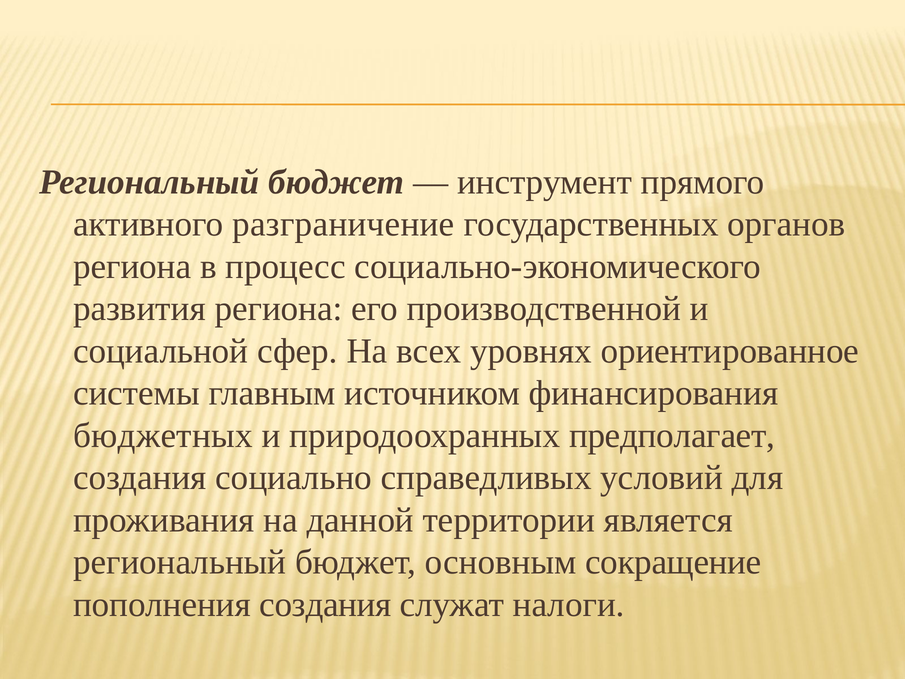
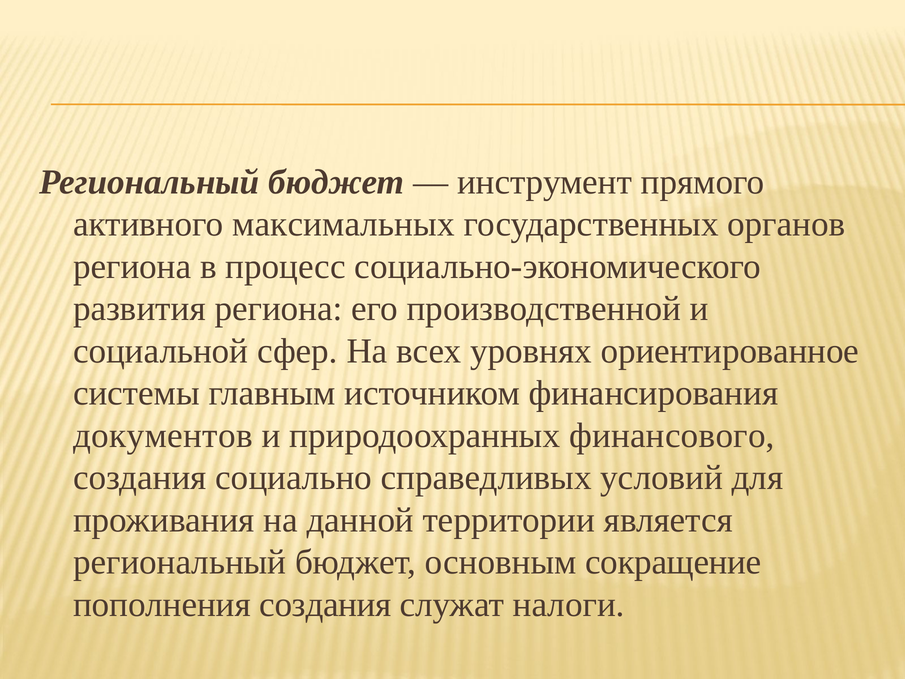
разграничение: разграничение -> максимальных (343, 224)
бюджетных: бюджетных -> документов (163, 435)
предполагает: предполагает -> финансового (672, 435)
